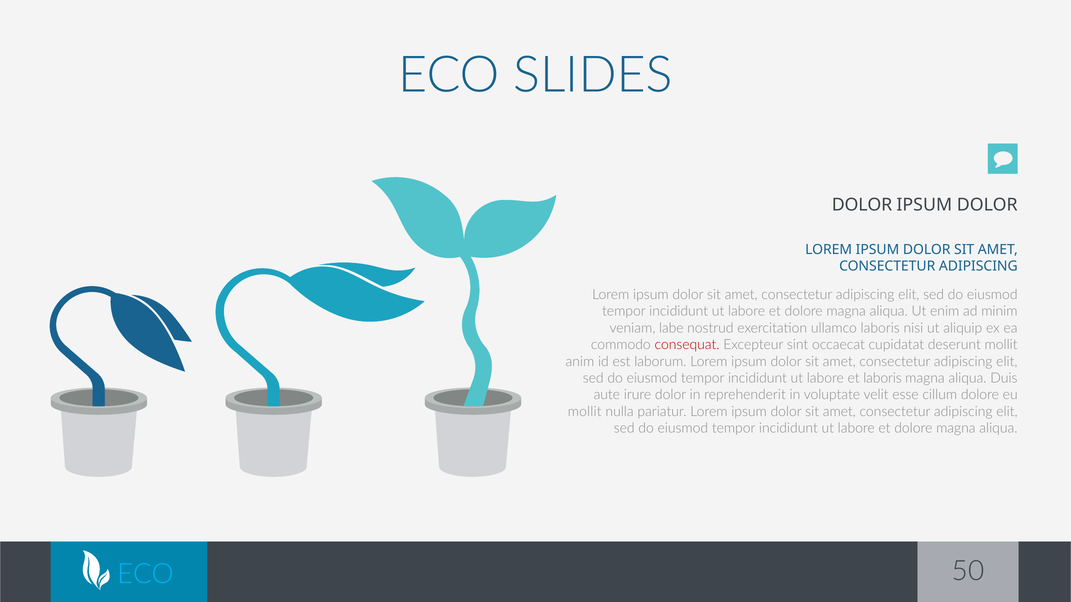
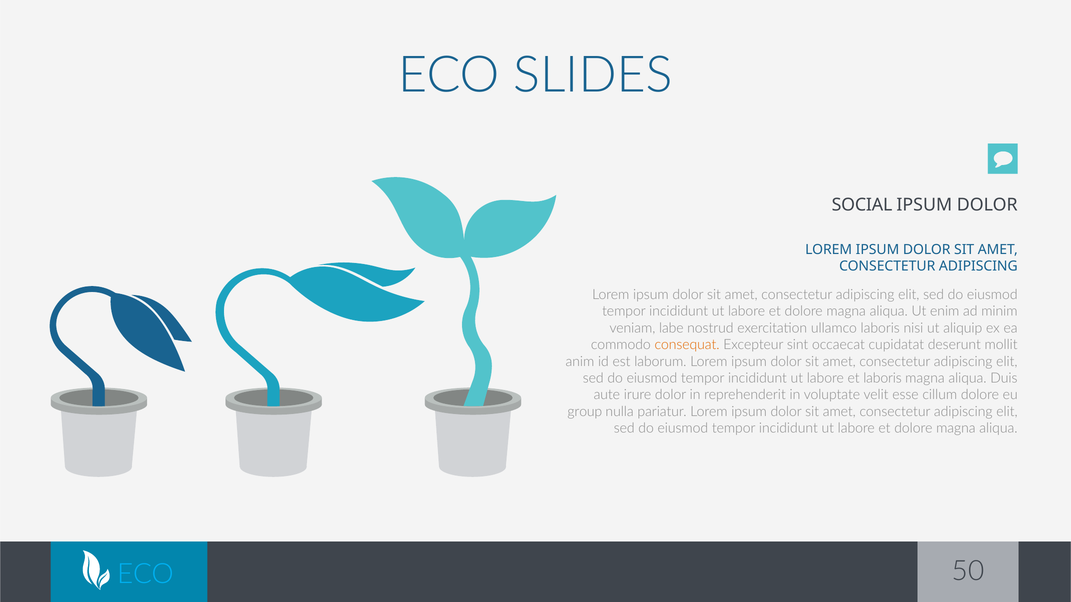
DOLOR: DOLOR -> SOCIAL (862, 205)
consequat colour: red -> orange (687, 345)
mollit: mollit -> group (585, 412)
